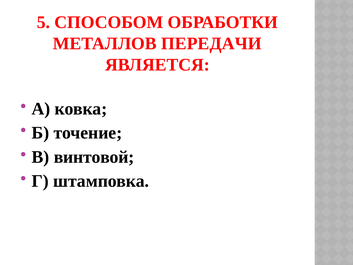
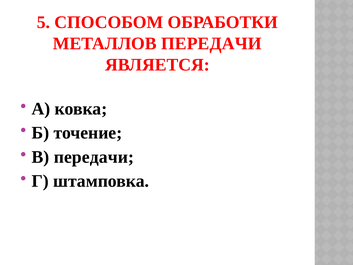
В винтовой: винтовой -> передачи (94, 157)
